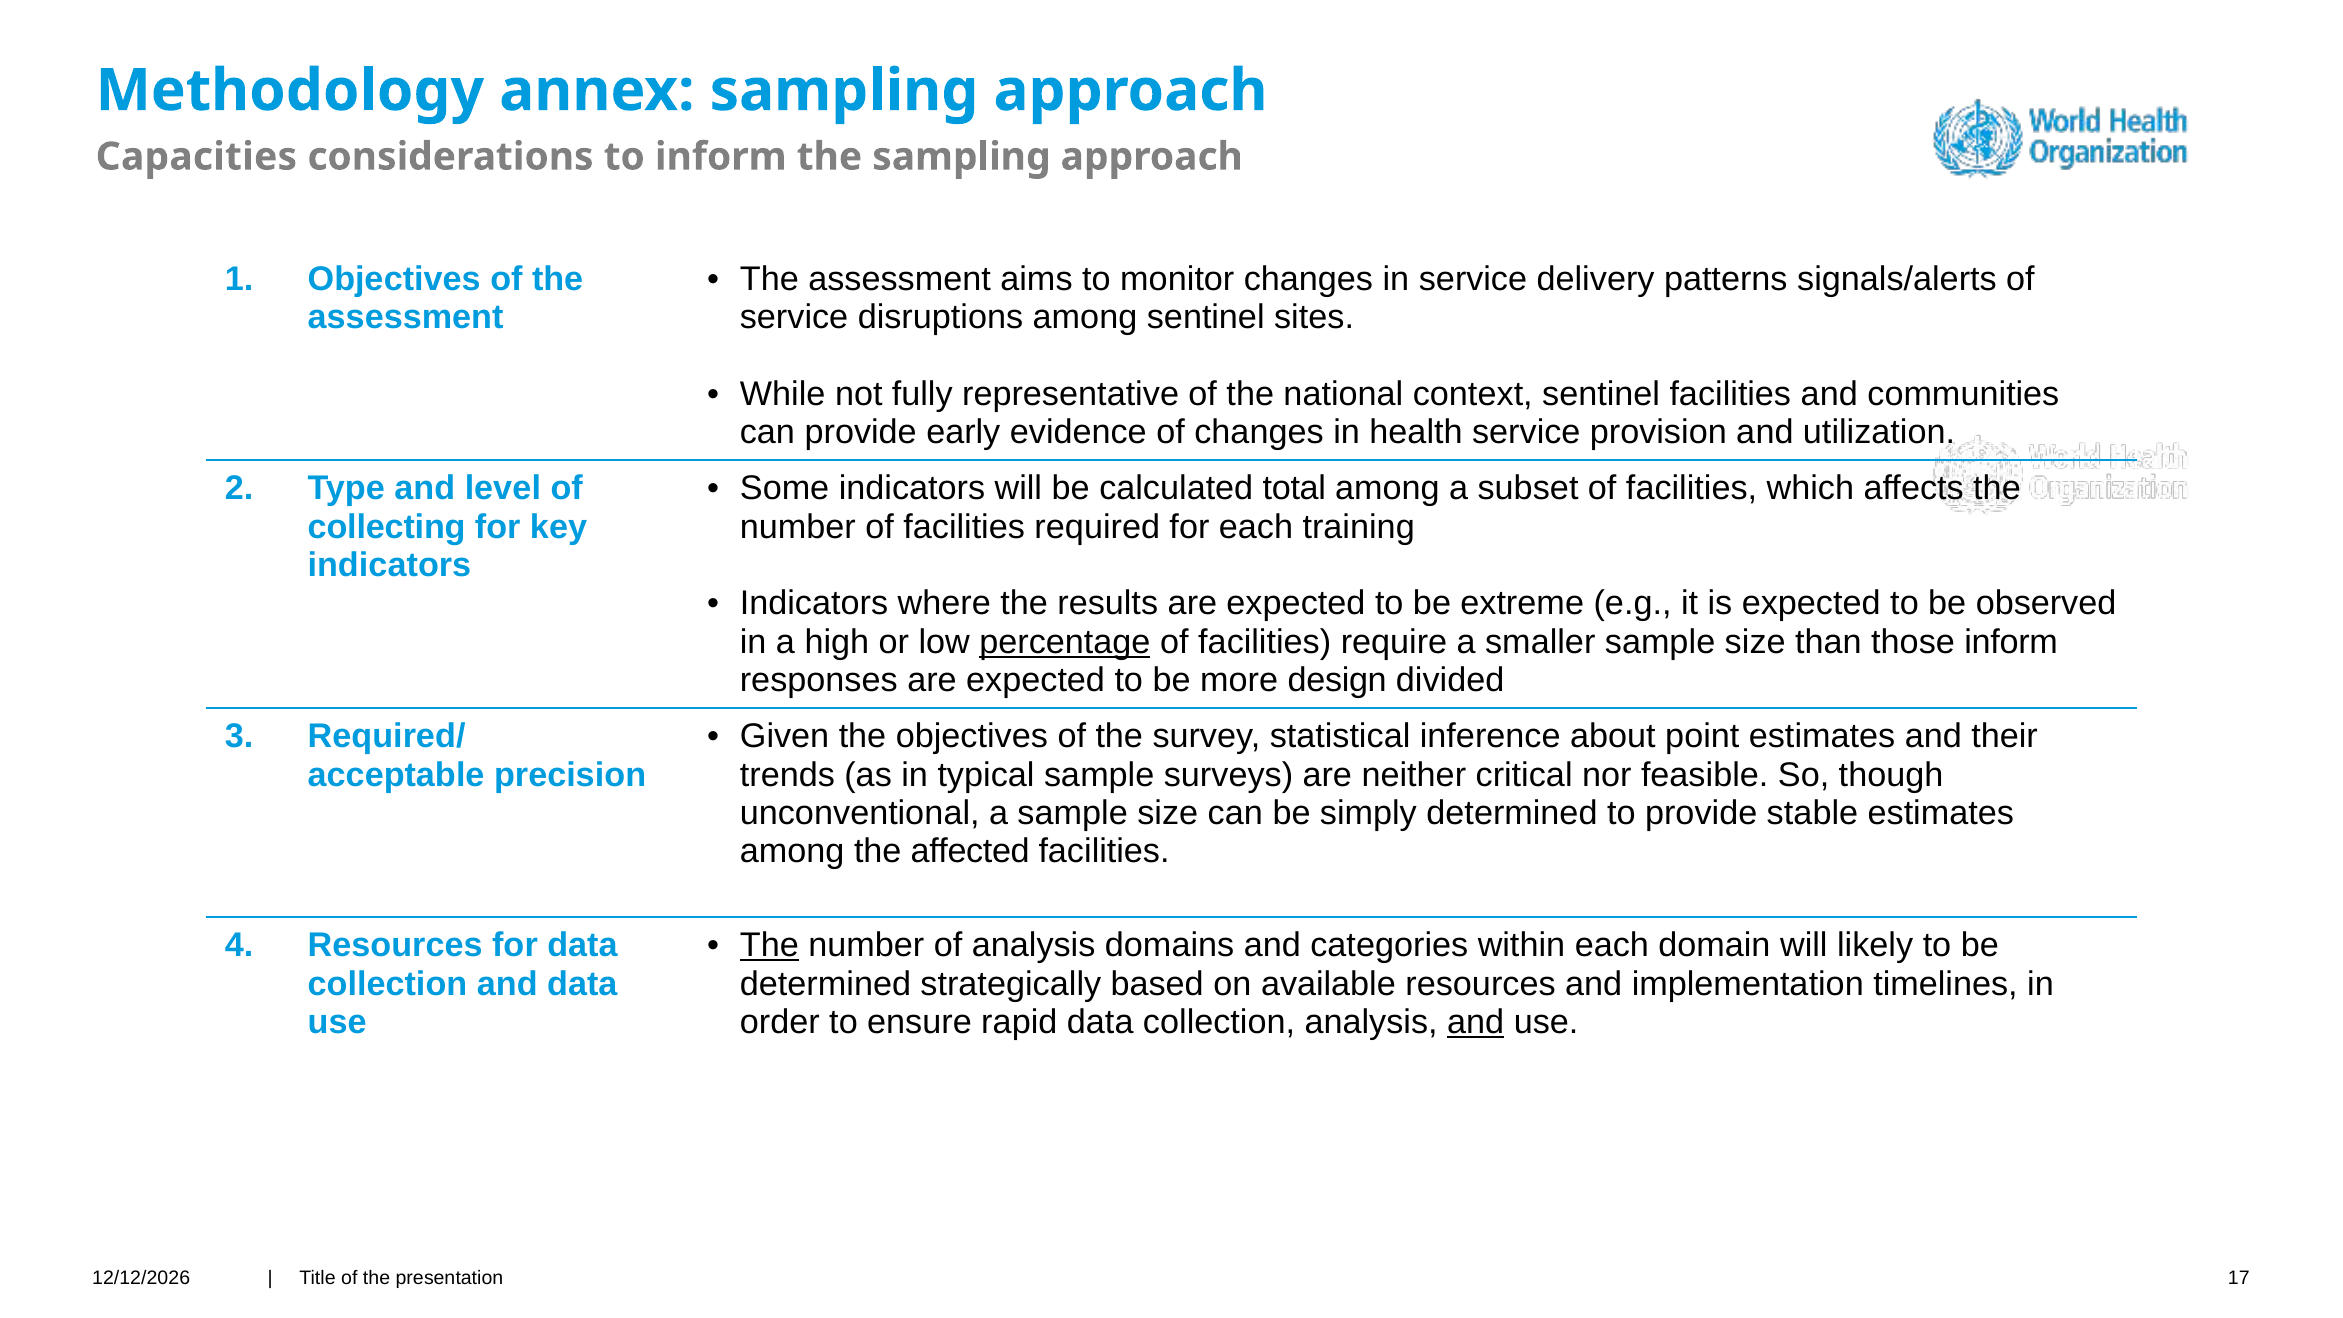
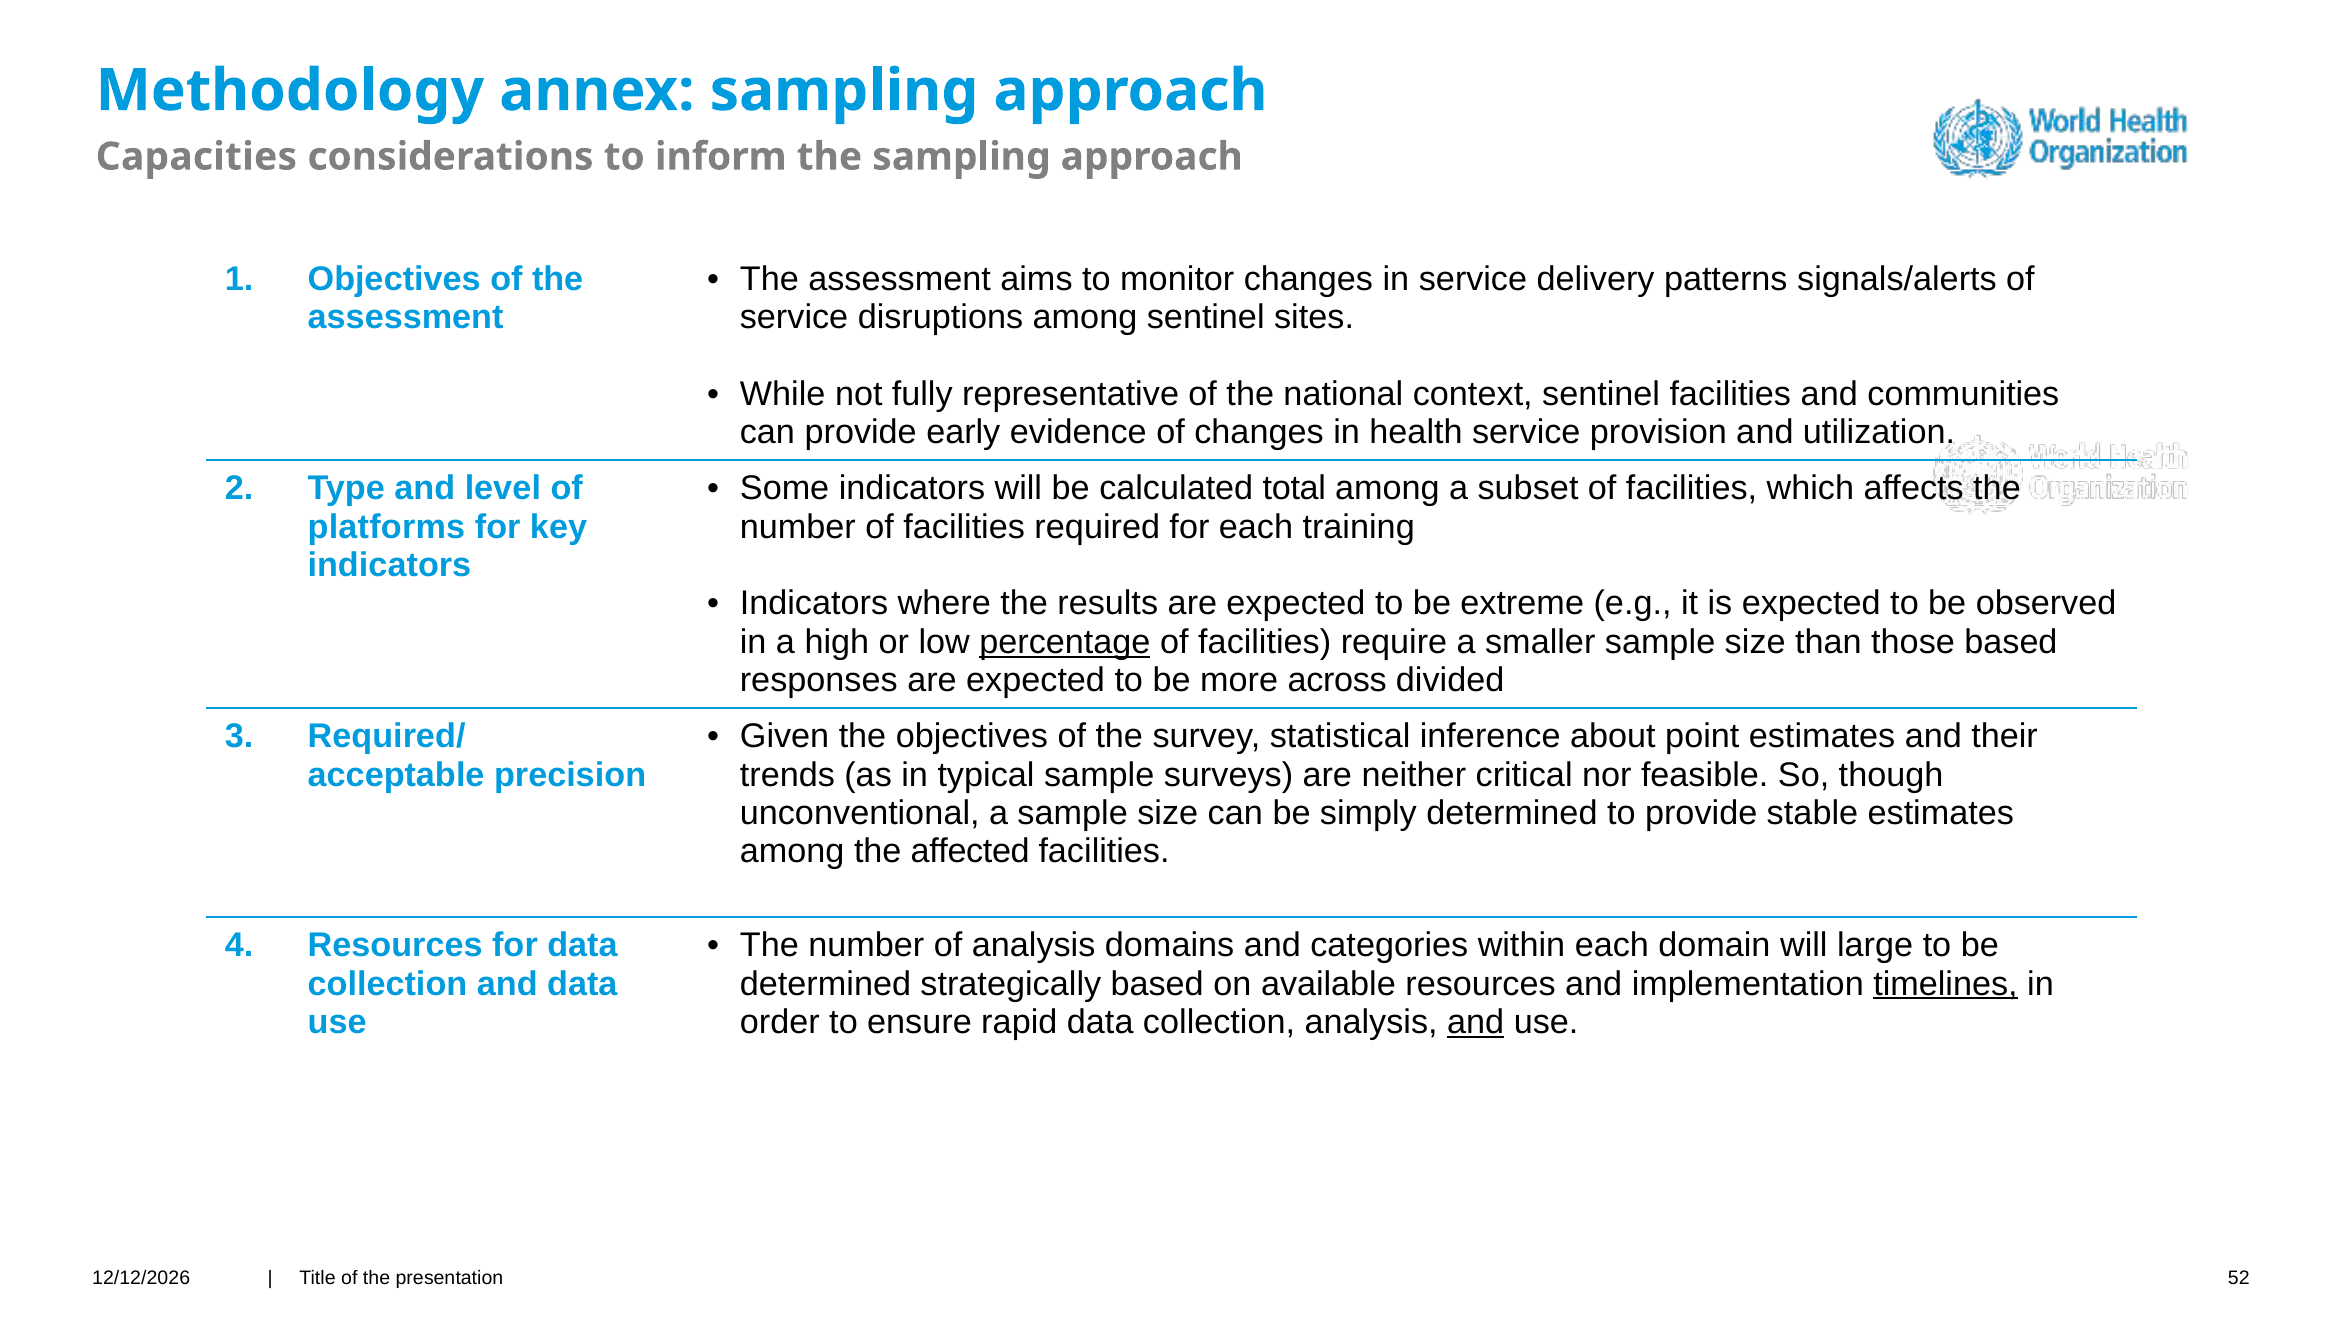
collecting: collecting -> platforms (386, 527)
those inform: inform -> based (2011, 642)
design: design -> across (1337, 680)
The underline: present -> none (769, 945)
likely: likely -> large (1875, 945)
timelines underline: none -> present (1946, 984)
17: 17 -> 52 (2239, 1278)
